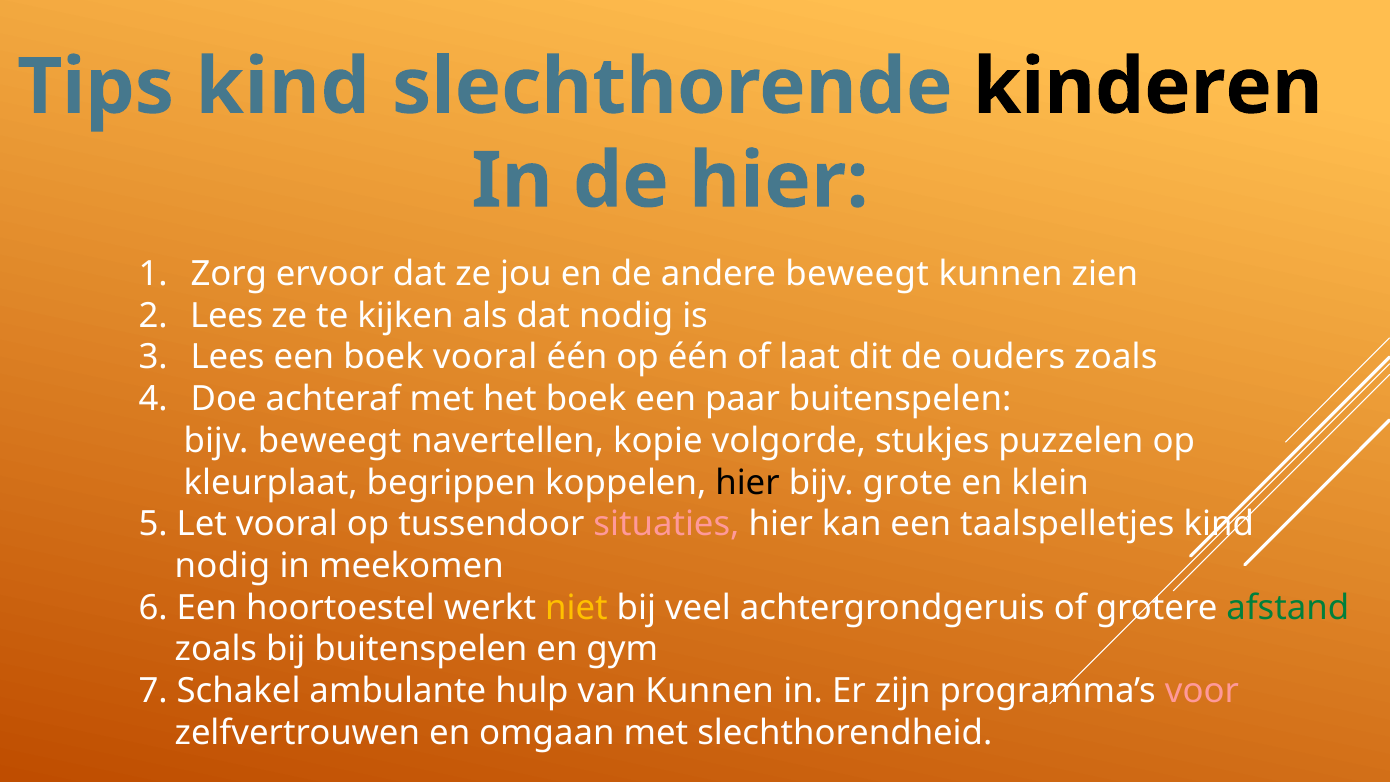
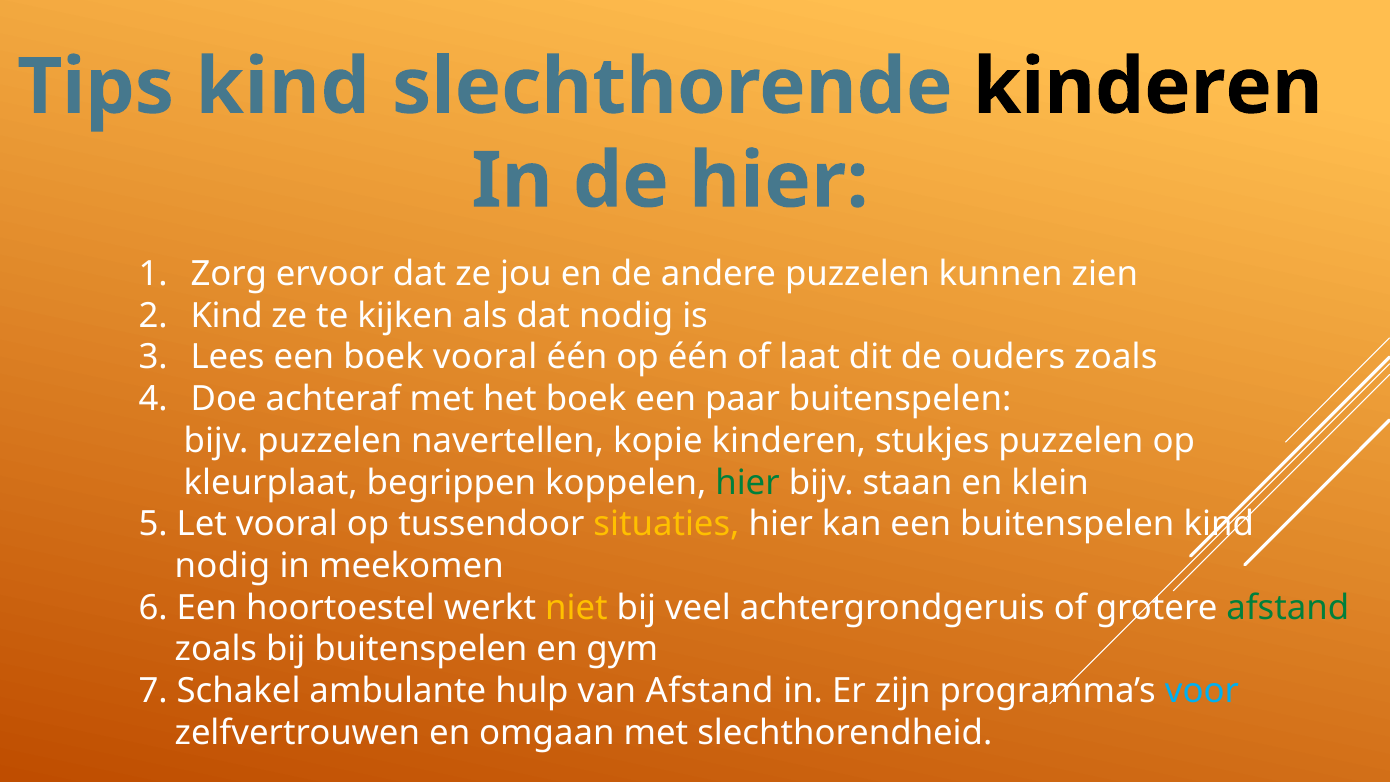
andere beweegt: beweegt -> puzzelen (857, 274)
Lees: Lees -> Kind (227, 316)
bijv beweegt: beweegt -> puzzelen (330, 441)
kopie volgorde: volgorde -> kinderen (789, 441)
hier colour: black -> green (747, 483)
grote: grote -> staan (907, 483)
situaties colour: pink -> yellow (667, 524)
een taalspelletjes: taalspelletjes -> buitenspelen (1067, 524)
van Kunnen: Kunnen -> Afstand (710, 691)
voor colour: pink -> light blue (1202, 691)
